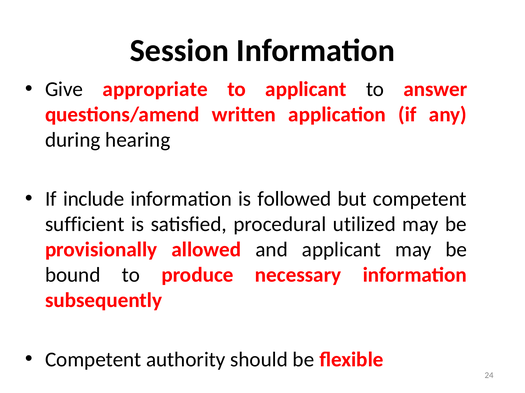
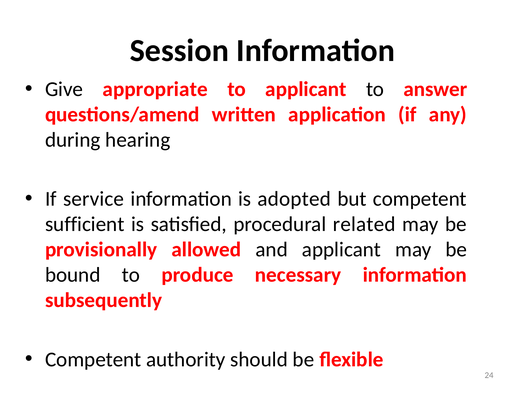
include: include -> service (94, 199)
followed: followed -> adopted (294, 199)
utilized: utilized -> related (364, 225)
